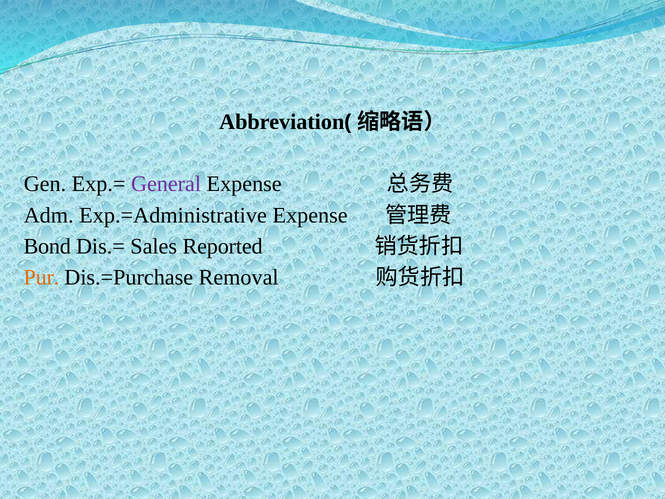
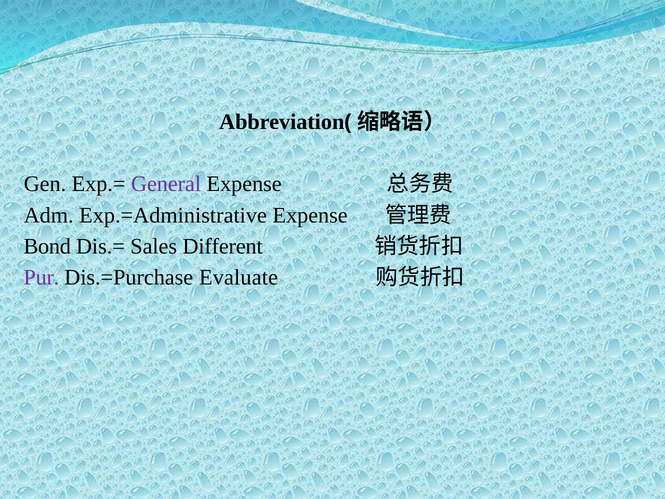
Reported: Reported -> Different (223, 246)
Pur colour: orange -> purple (41, 277)
Removal: Removal -> Evaluate (239, 277)
